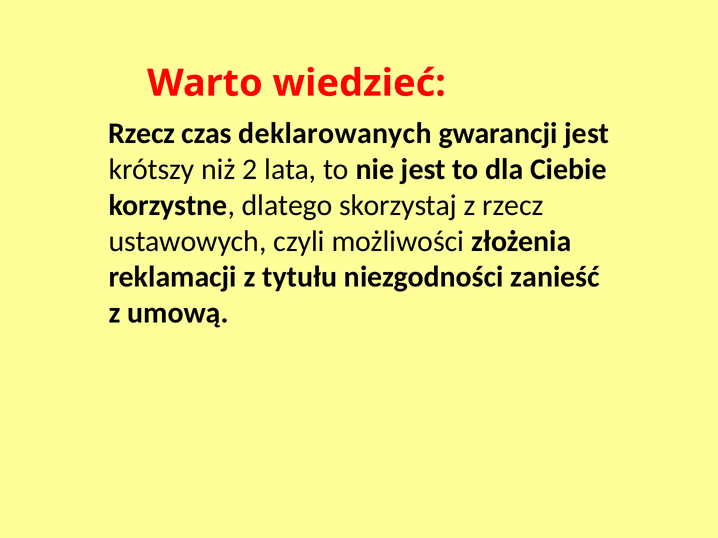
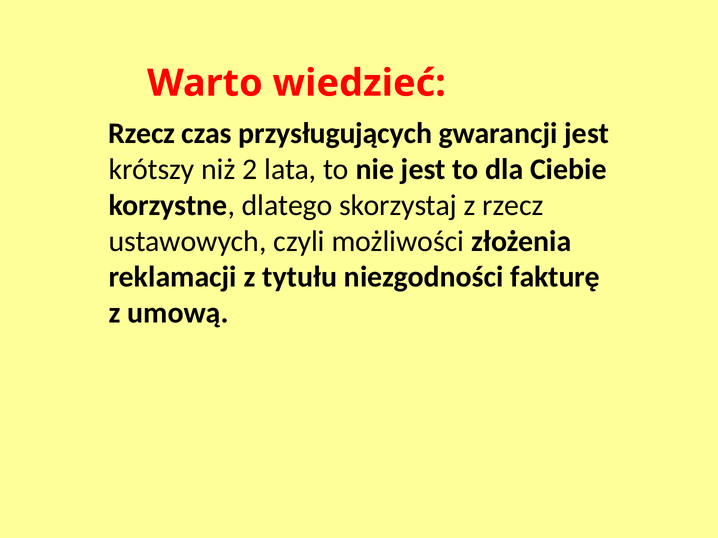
deklarowanych: deklarowanych -> przysługujących (335, 134)
zanieść: zanieść -> fakturę (555, 277)
